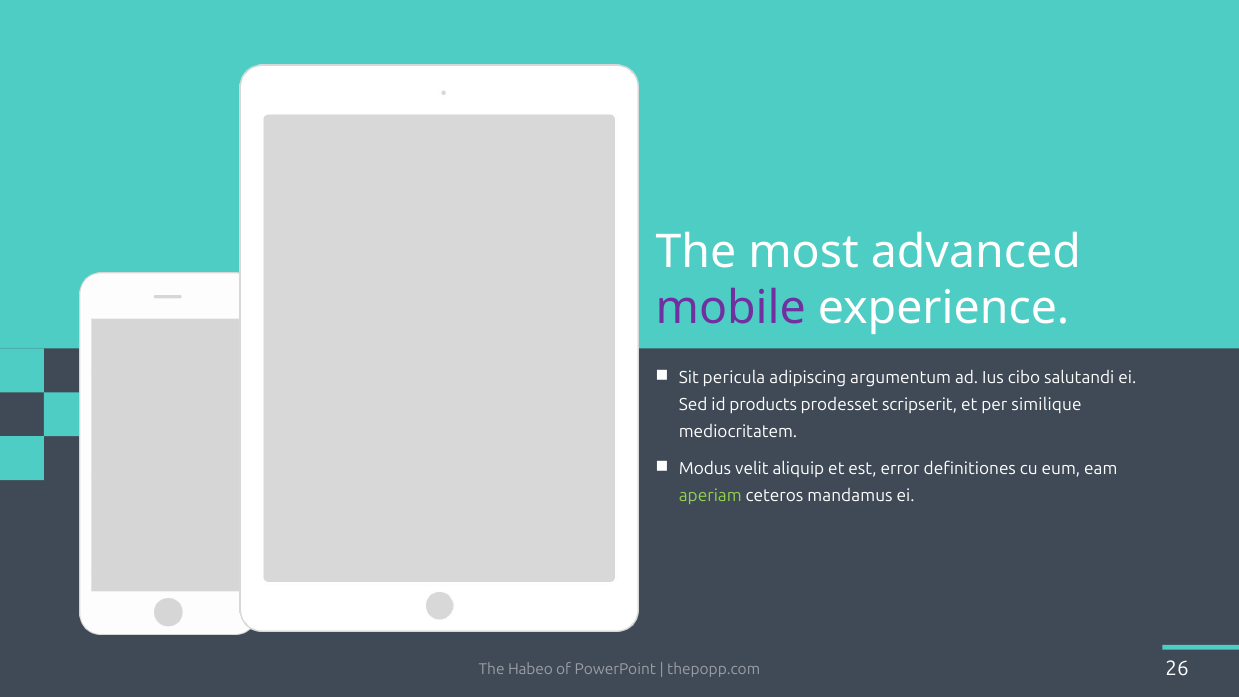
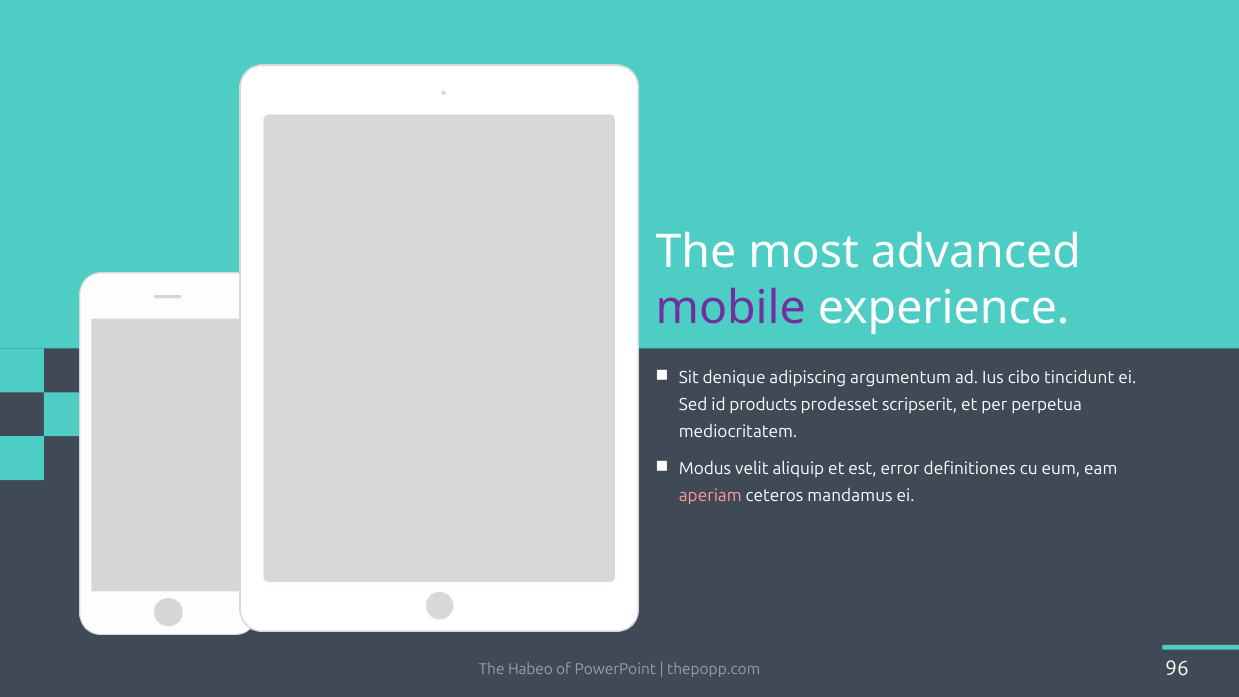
pericula: pericula -> denique (734, 378)
salutandi: salutandi -> tincidunt (1079, 378)
similique: similique -> perpetua (1047, 405)
aperiam colour: light green -> pink (710, 496)
26: 26 -> 96 (1177, 668)
